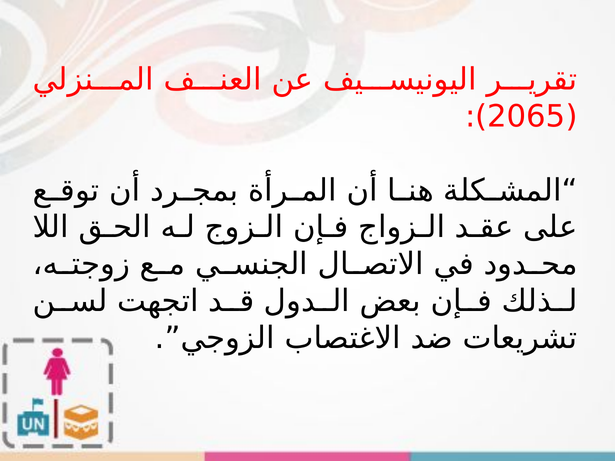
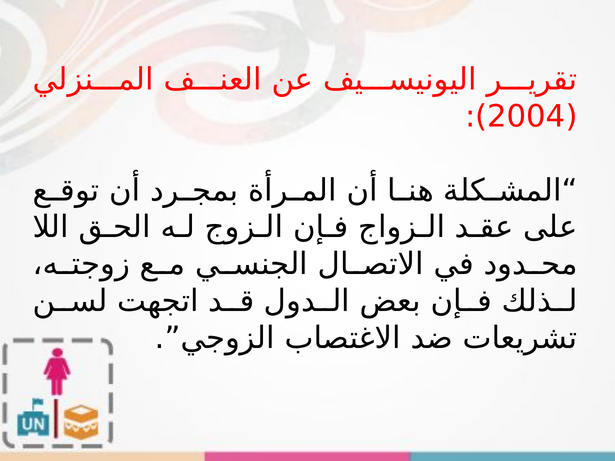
2065: 2065 -> 2004 (526, 117)
